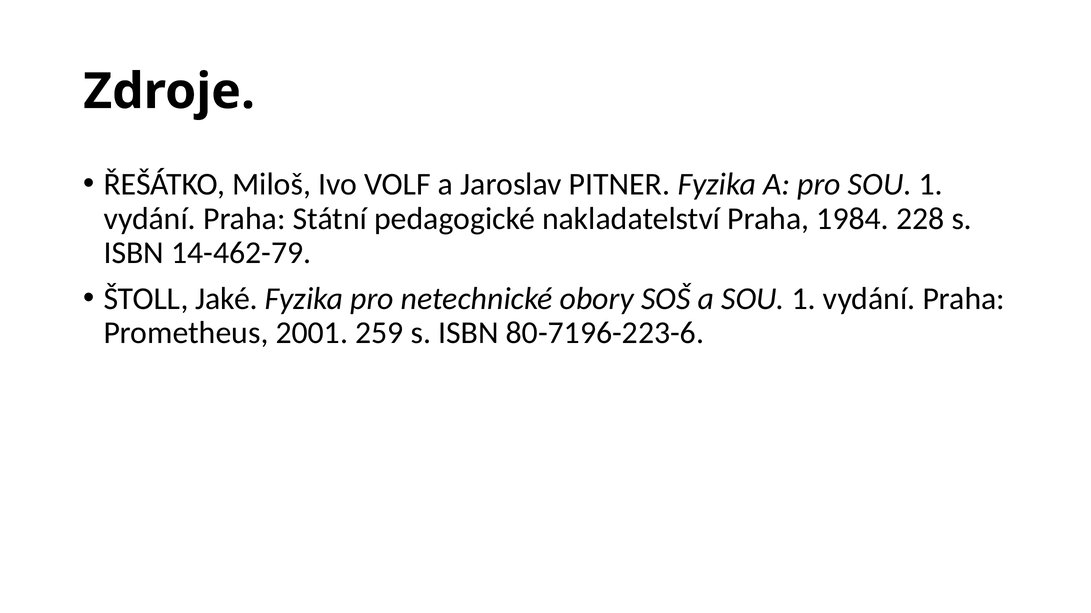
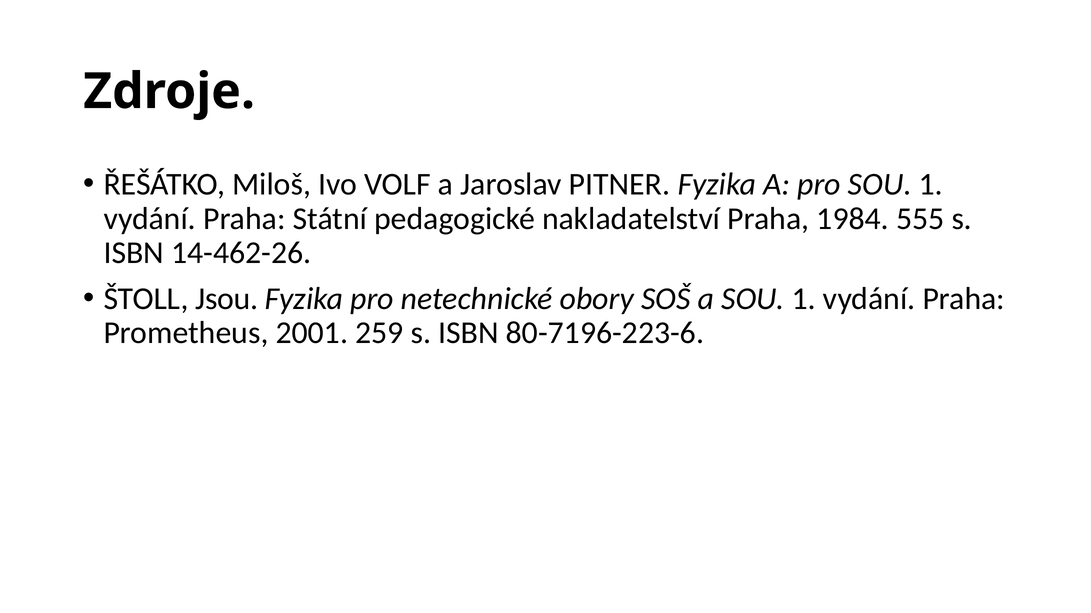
228: 228 -> 555 (920, 219)
14-462-79: 14-462-79 -> 14-462-26 (241, 253)
Jaké: Jaké -> Jsou (227, 299)
